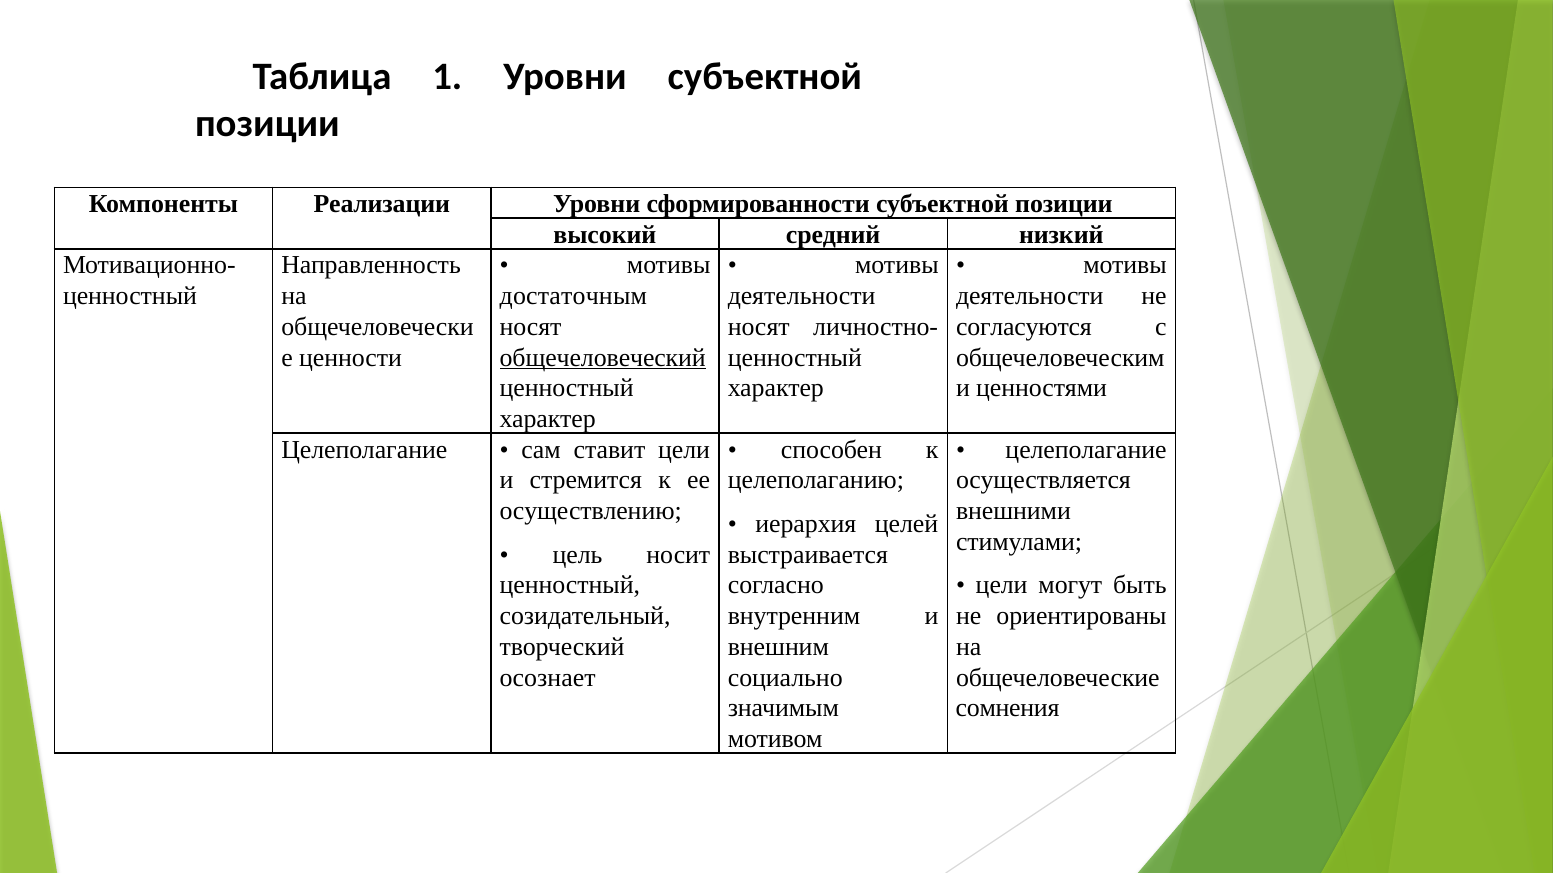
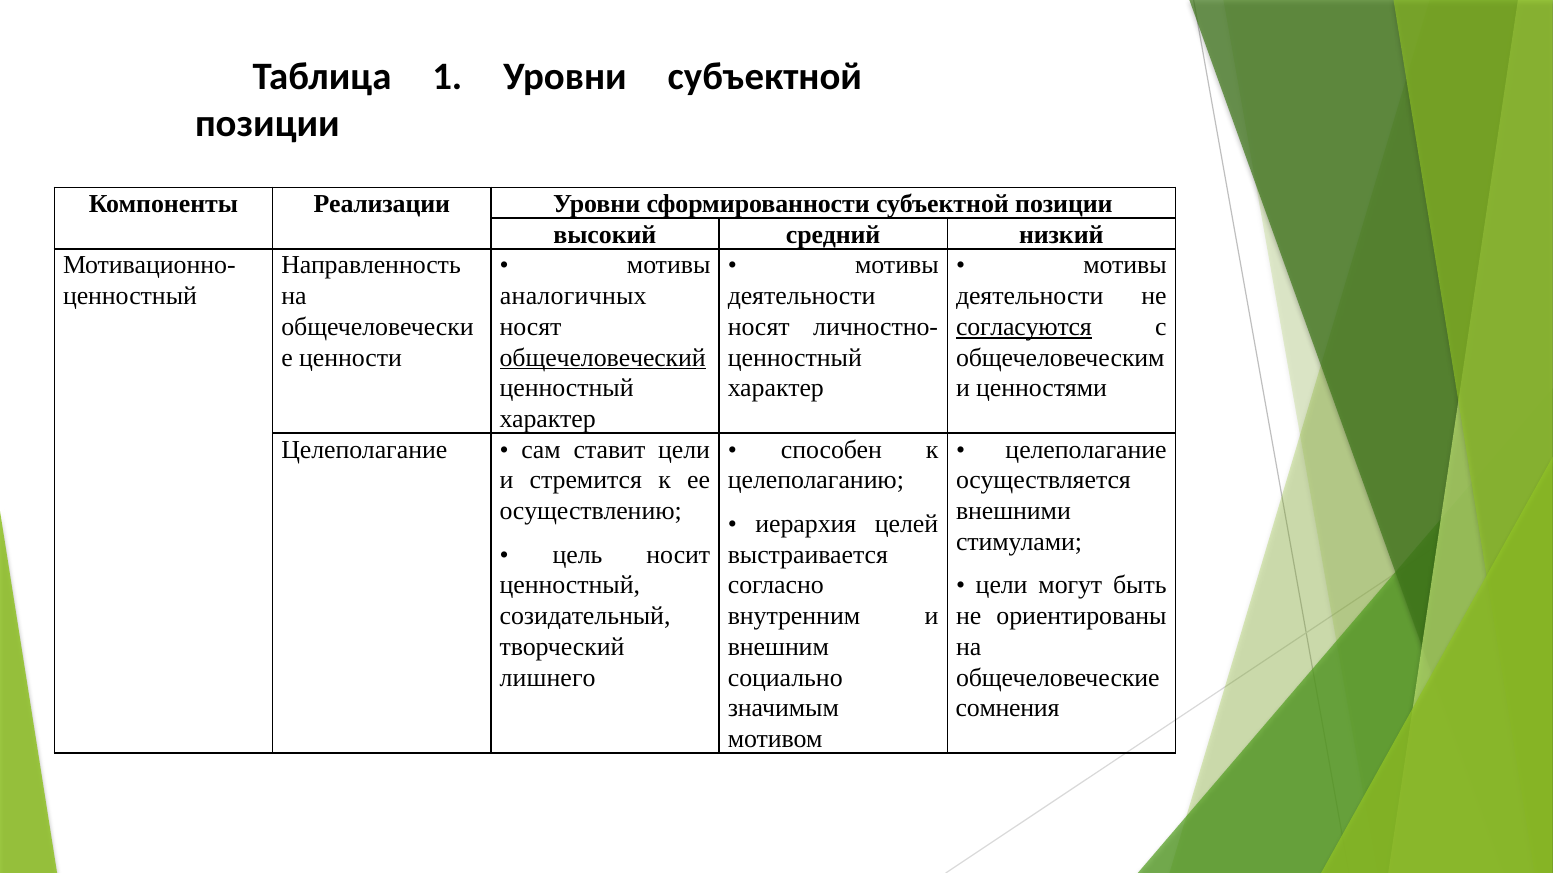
достаточным: достаточным -> аналогичных (573, 296)
согласуются underline: none -> present (1024, 327)
осознает: осознает -> лишнего (548, 678)
